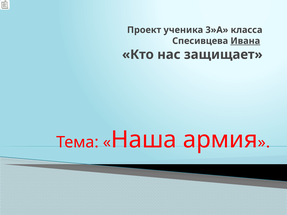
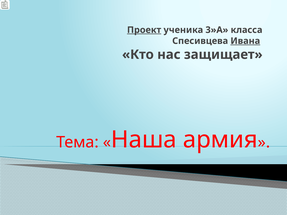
Проект underline: none -> present (144, 30)
